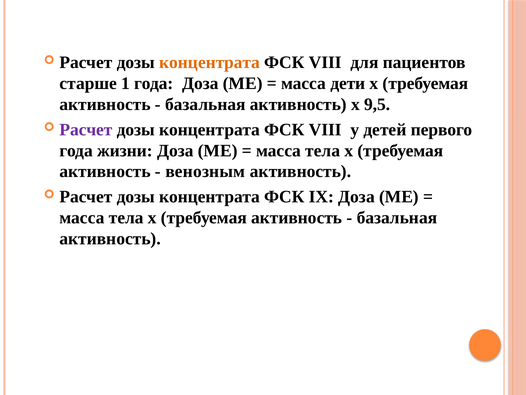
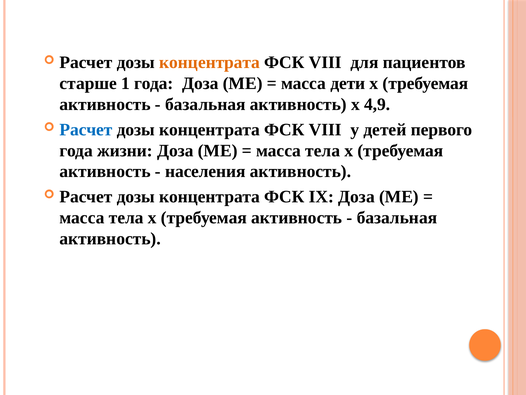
9,5: 9,5 -> 4,9 (377, 104)
Расчет colour: purple -> blue (86, 129)
венозным: венозным -> населения (205, 171)
